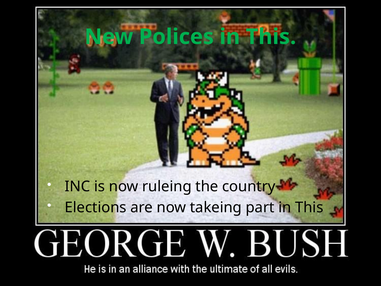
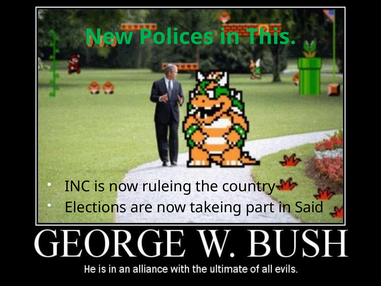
part in This: This -> Said (309, 207)
